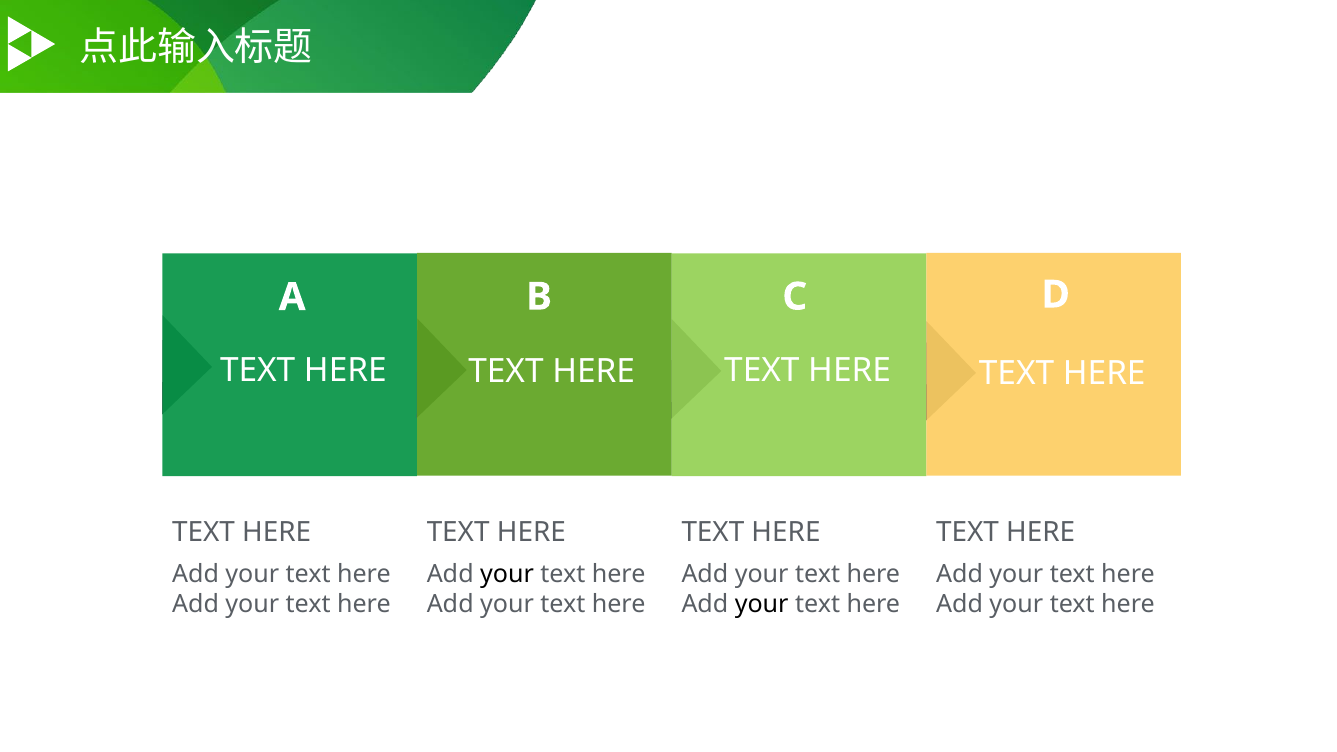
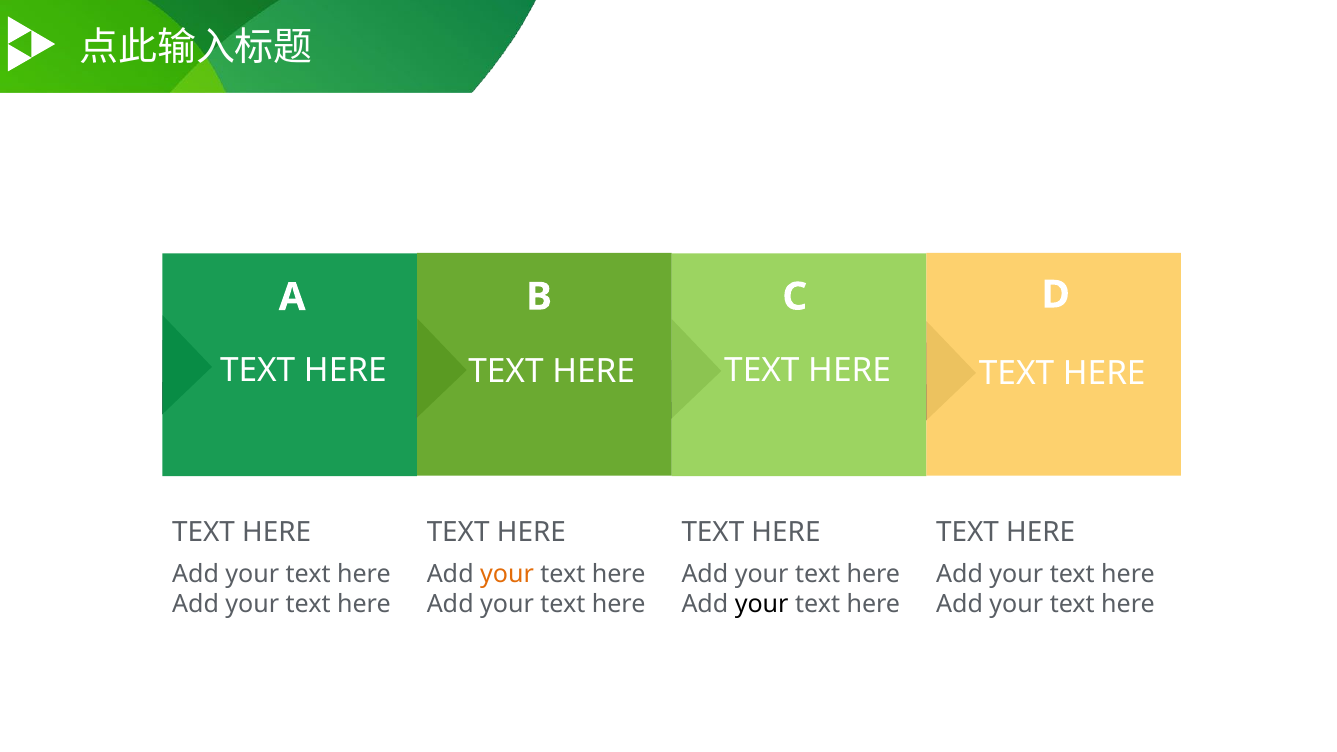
your colour: black -> orange (507, 574)
